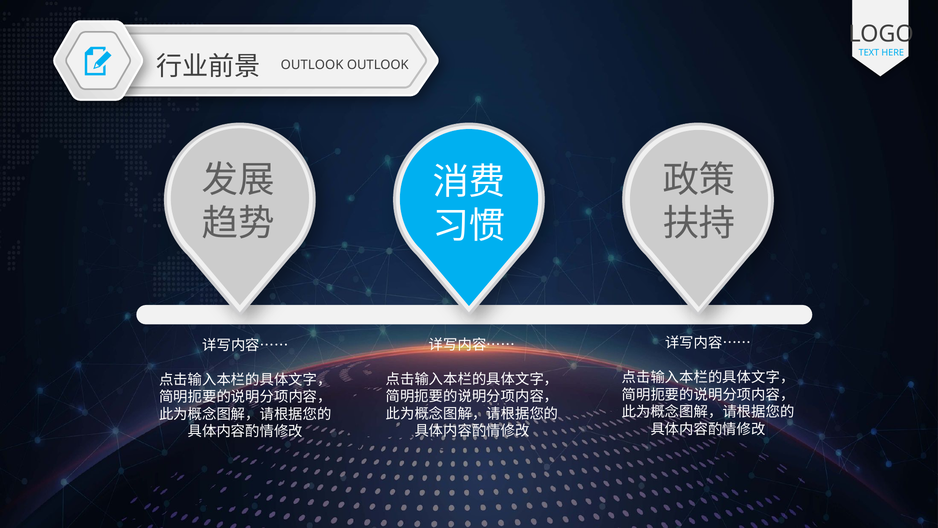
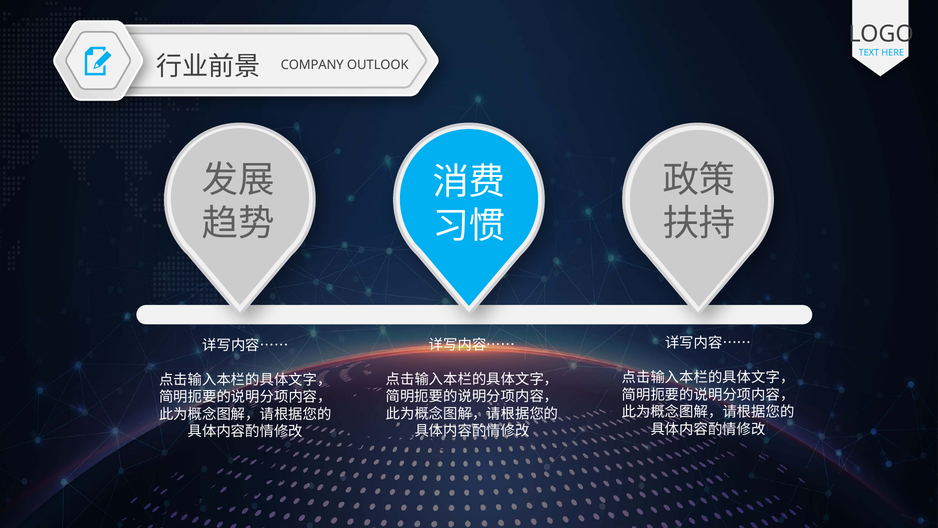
OUTLOOK: OUTLOOK -> COMPANY (312, 65)
